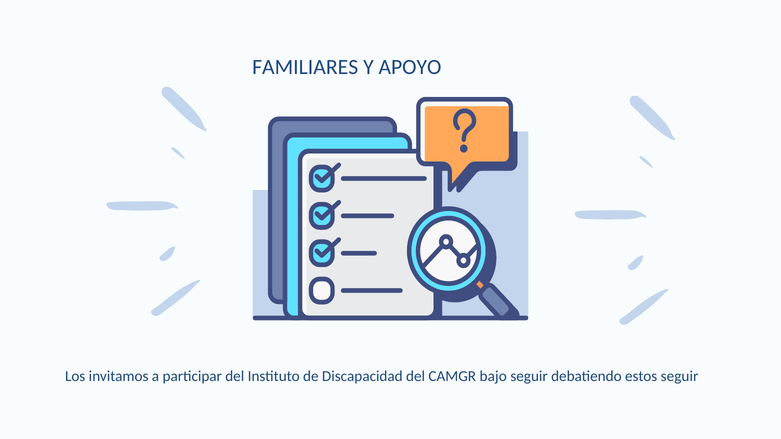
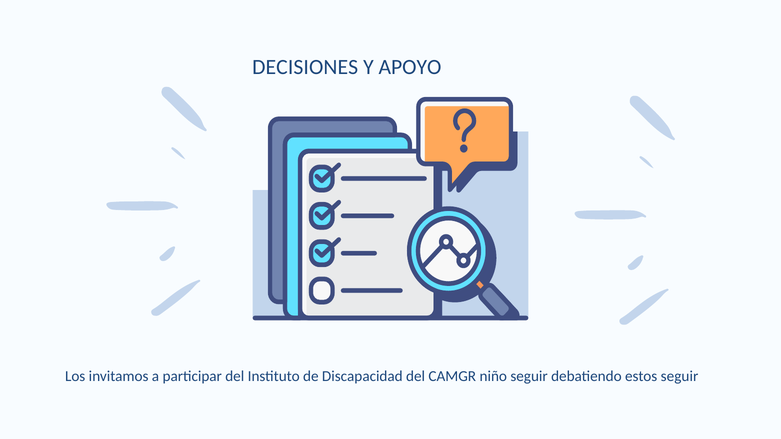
FAMILIARES: FAMILIARES -> DECISIONES (305, 67)
bajo: bajo -> niño (493, 376)
